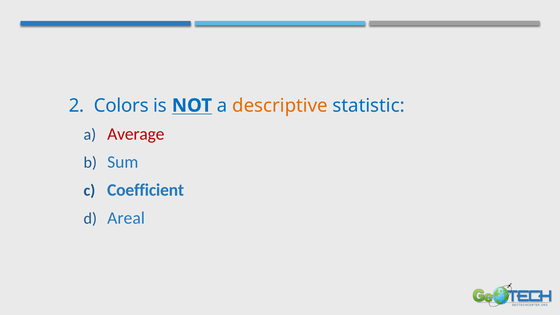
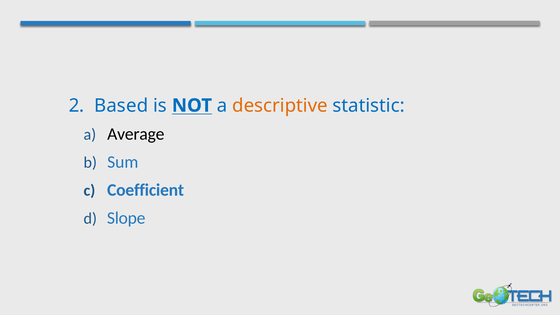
Colors: Colors -> Based (121, 106)
Average colour: red -> black (136, 134)
Areal: Areal -> Slope (126, 218)
